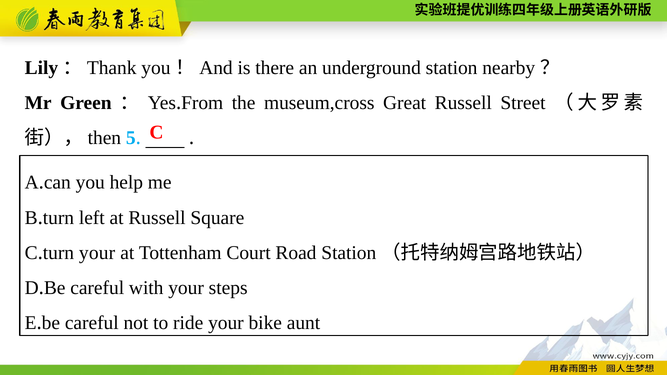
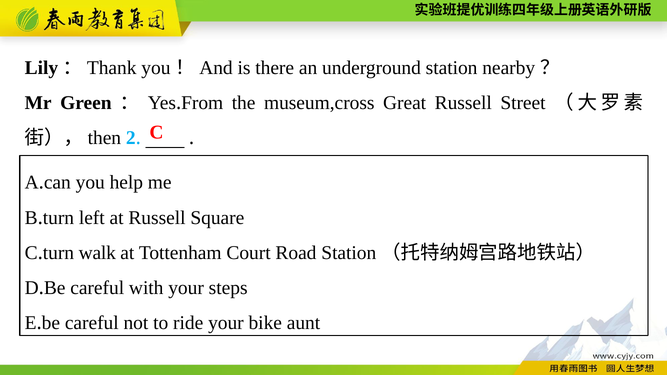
5: 5 -> 2 (131, 138)
your: your -> walk (97, 253)
